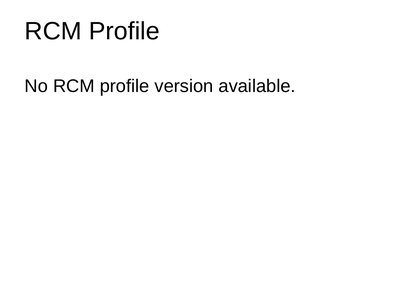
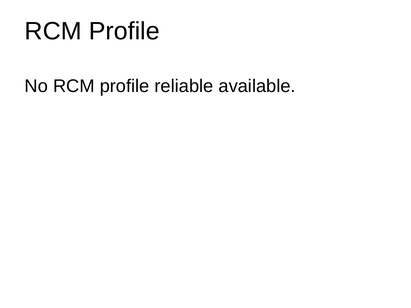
version: version -> reliable (184, 86)
